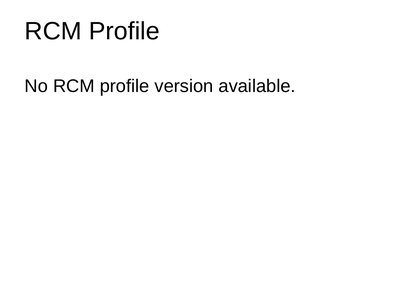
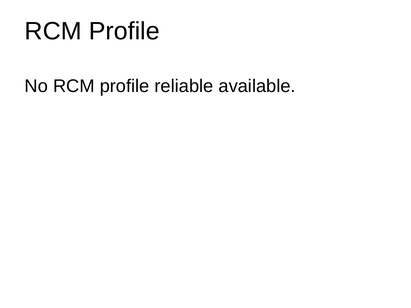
version: version -> reliable (184, 86)
